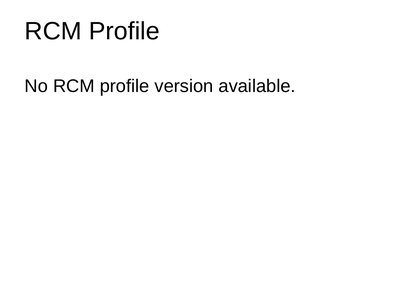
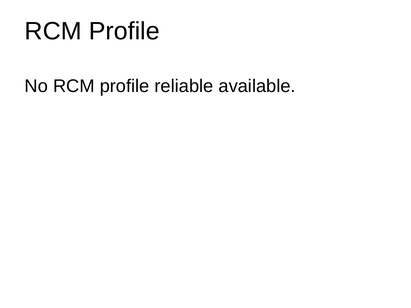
version: version -> reliable (184, 86)
